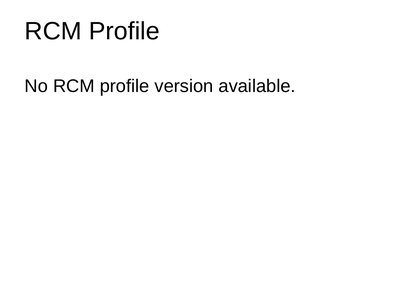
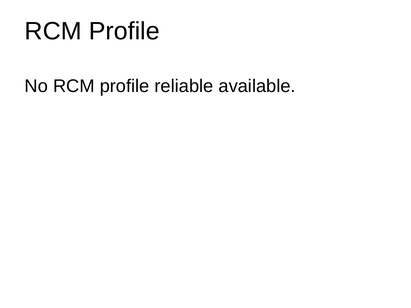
version: version -> reliable (184, 86)
